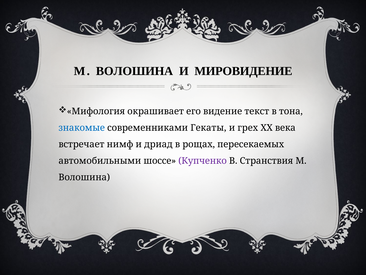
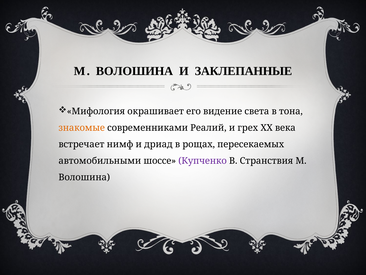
МИРОВИДЕНИЕ: МИРОВИДЕНИЕ -> ЗАКЛЕПАННЫЕ (243, 71)
текст: текст -> света (257, 111)
знакомые colour: blue -> orange (82, 128)
Гекаты: Гекаты -> Реалий (208, 128)
